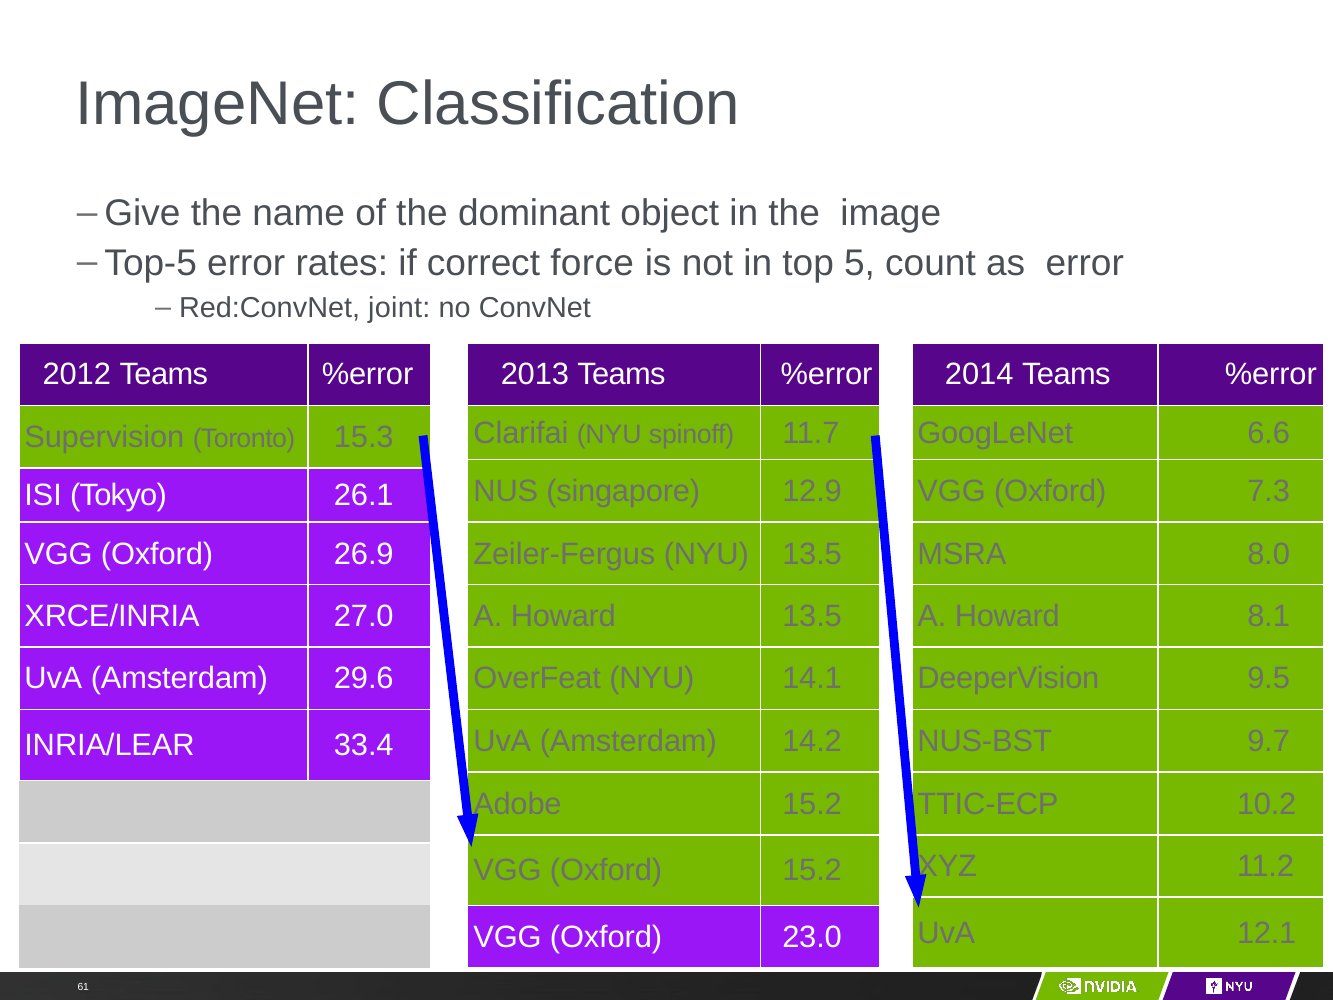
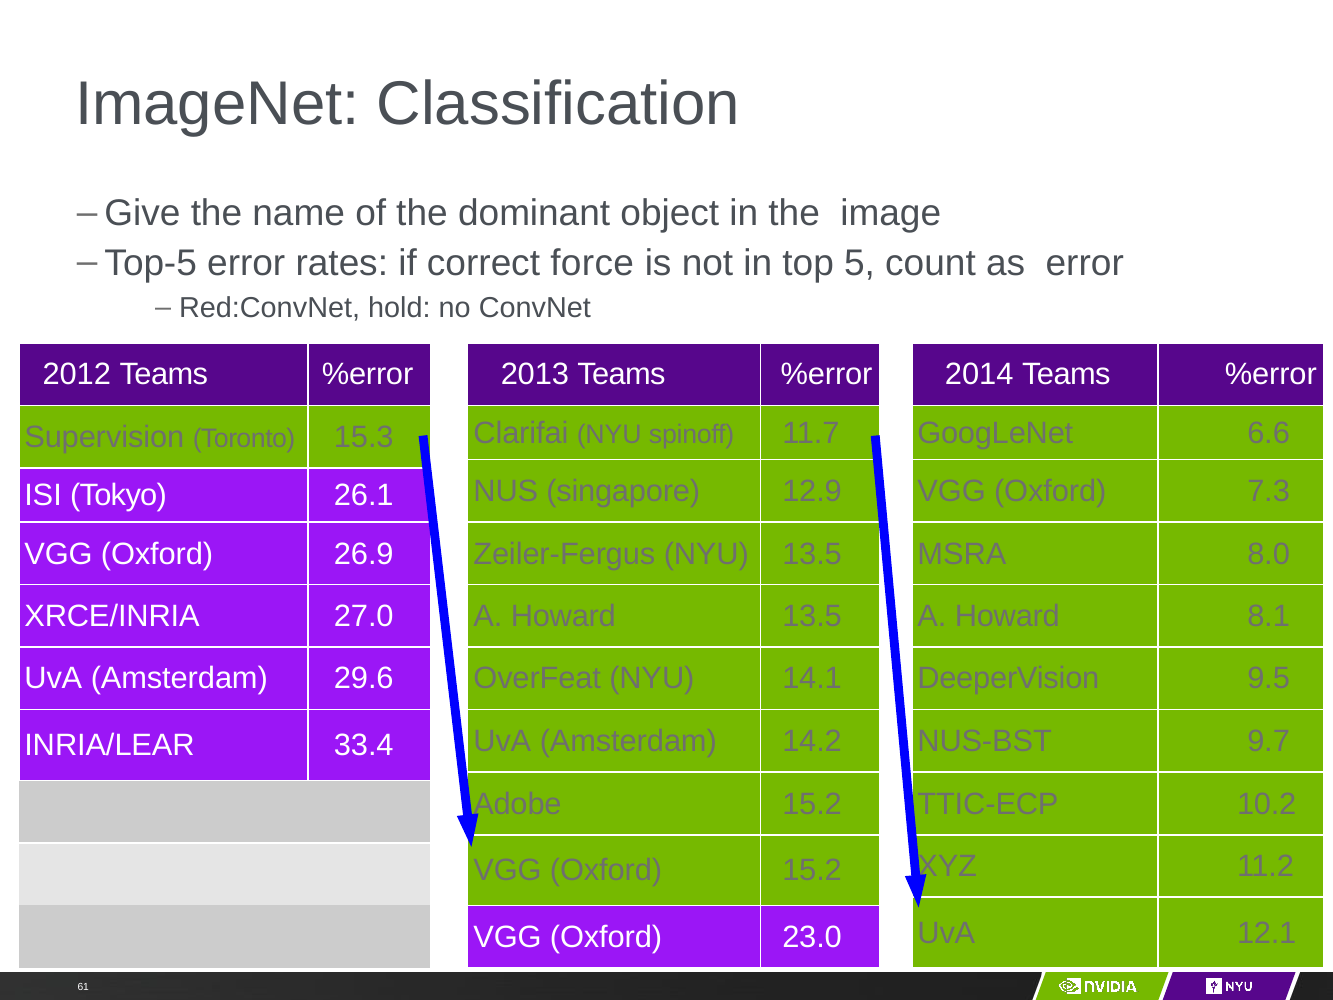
joint: joint -> hold (399, 308)
